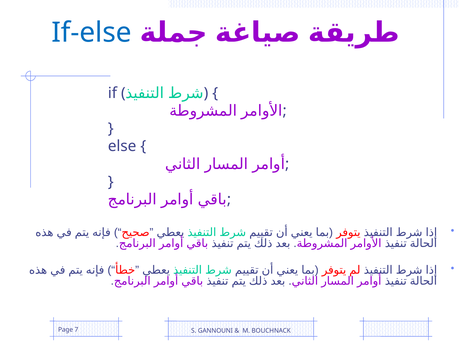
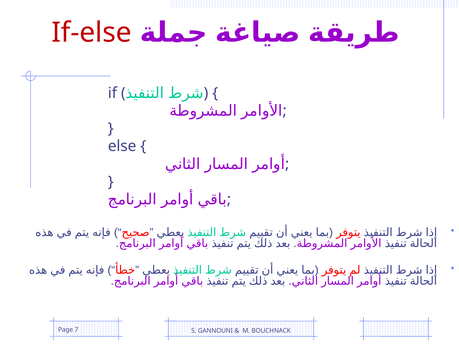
If-else colour: blue -> red (92, 33)
